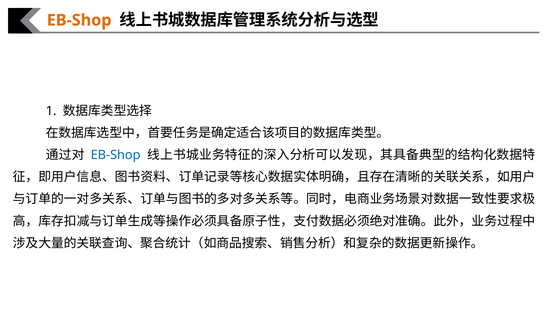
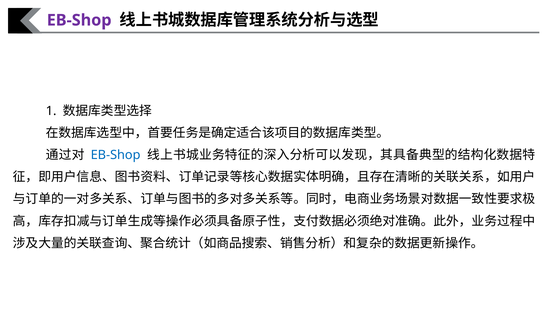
EB-Shop colour: orange -> purple (79, 20)
